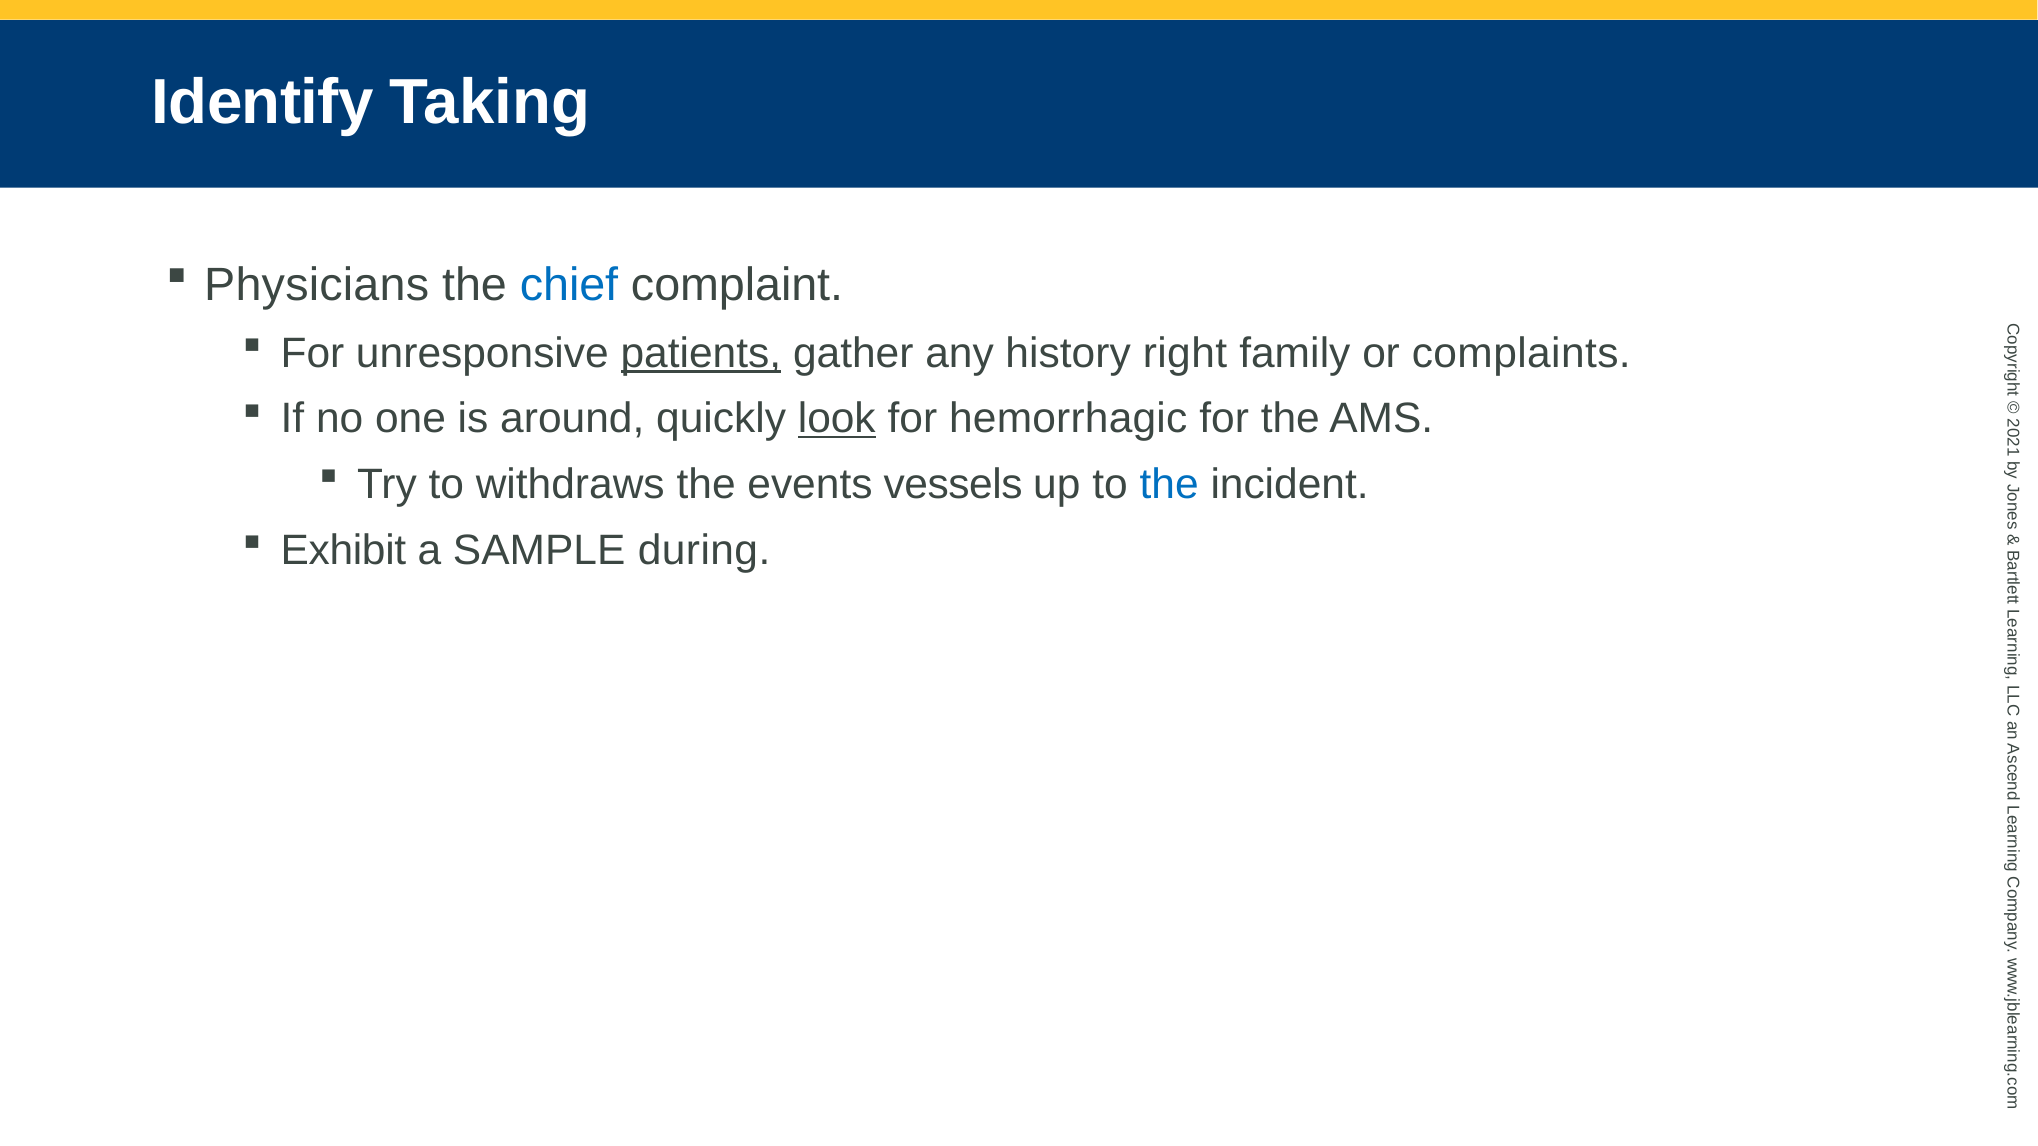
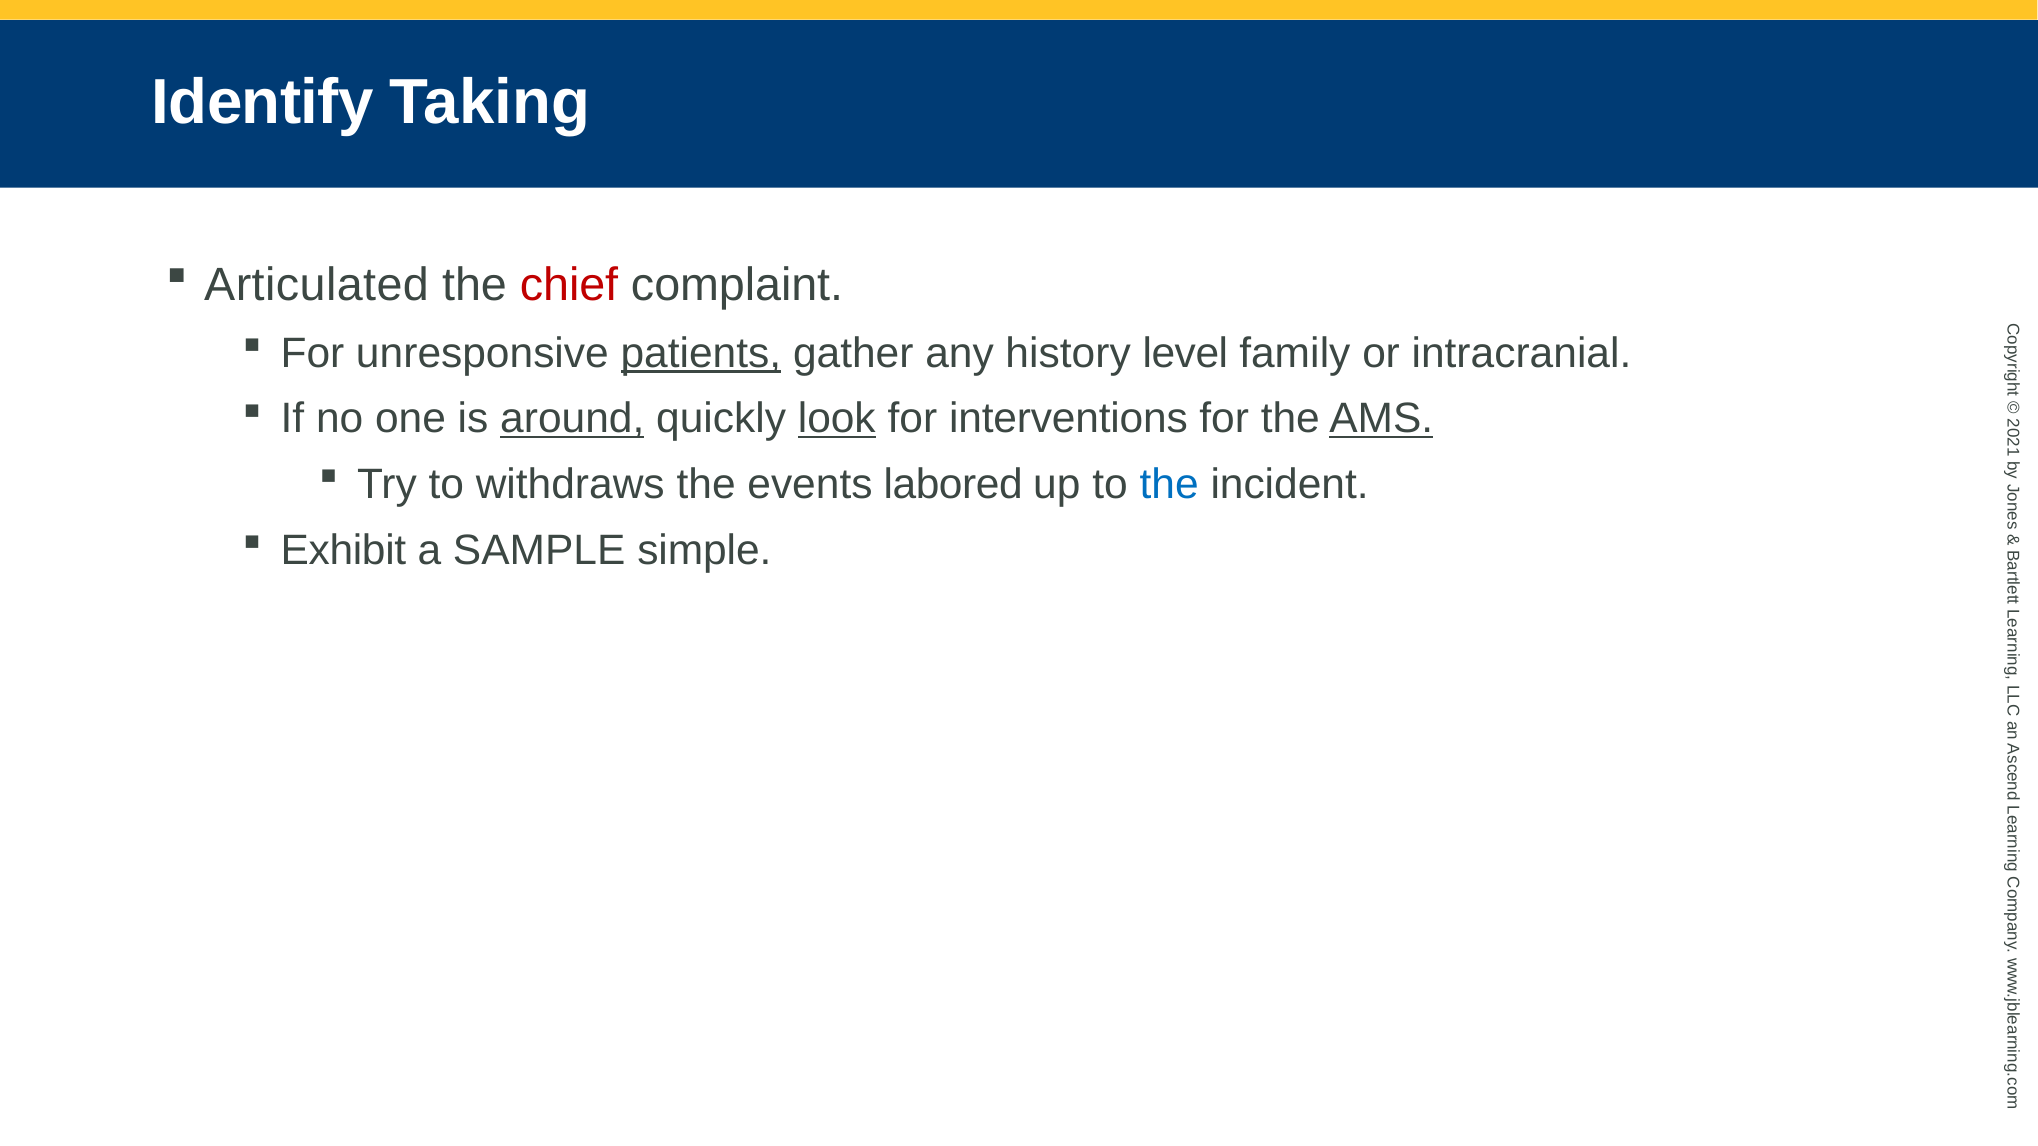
Physicians: Physicians -> Articulated (317, 285)
chief colour: blue -> red (569, 285)
right: right -> level (1185, 353)
complaints: complaints -> intracranial (1521, 353)
around underline: none -> present (572, 419)
hemorrhagic: hemorrhagic -> interventions (1068, 419)
AMS underline: none -> present (1381, 419)
vessels: vessels -> labored (953, 485)
during: during -> simple (704, 551)
